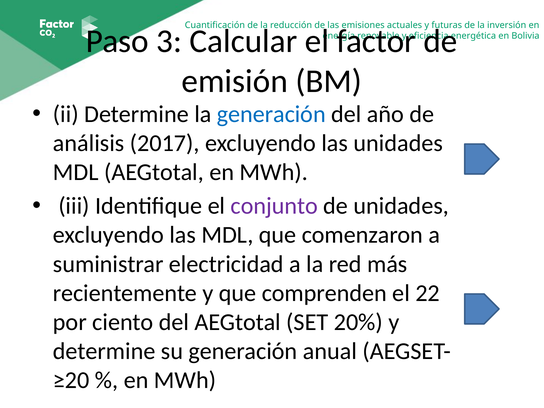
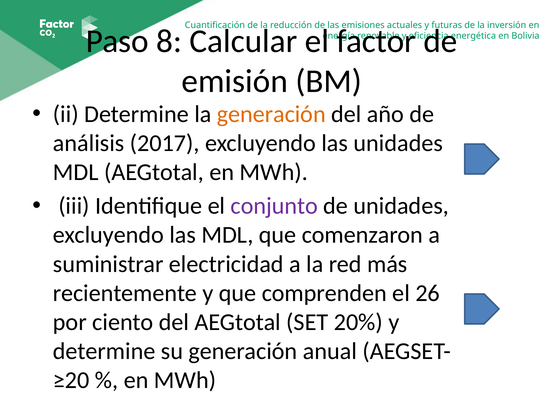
3: 3 -> 8 (169, 41)
generación colour: blue -> orange (271, 114)
22: 22 -> 26 (428, 293)
